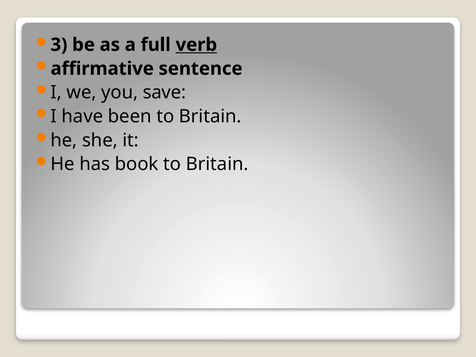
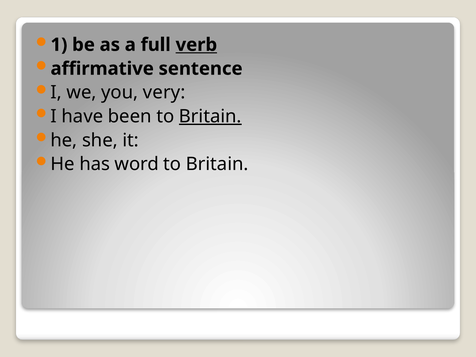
3: 3 -> 1 (59, 45)
save: save -> very (164, 93)
Britain underline: none -> present (210, 116)
book: book -> word (137, 164)
